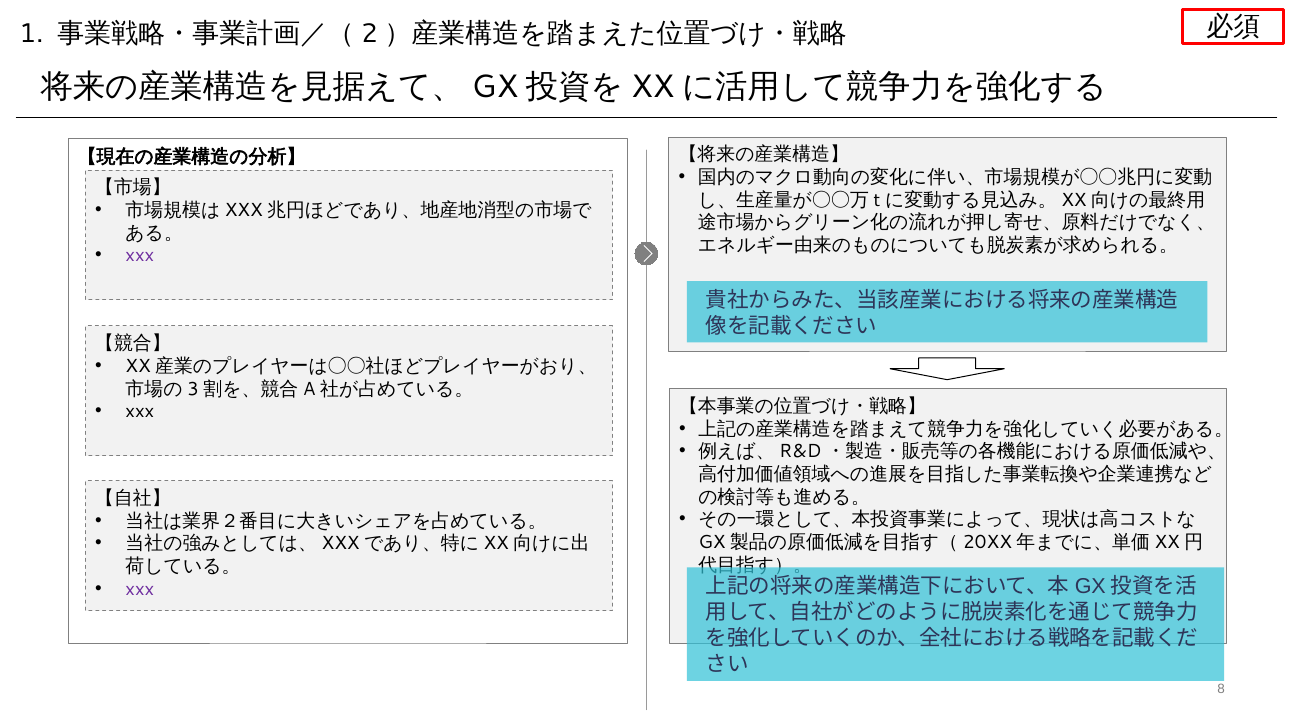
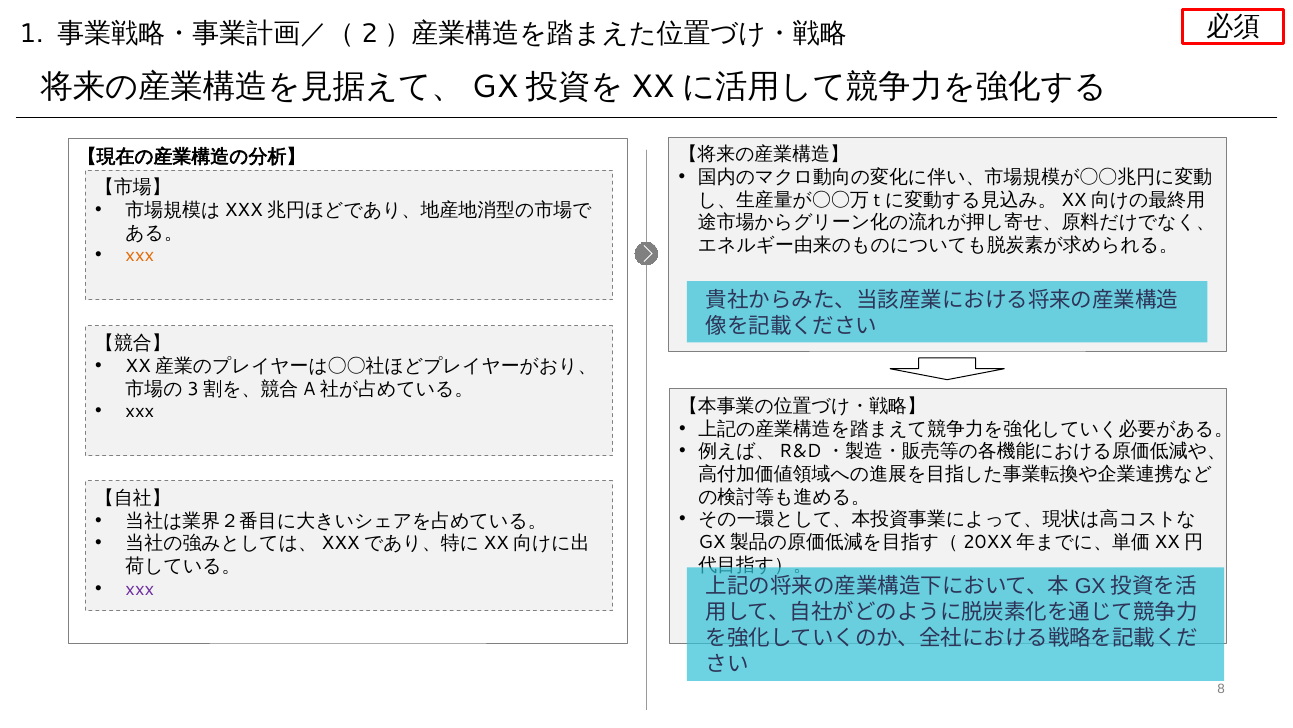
xxx colour: purple -> orange (140, 255)
